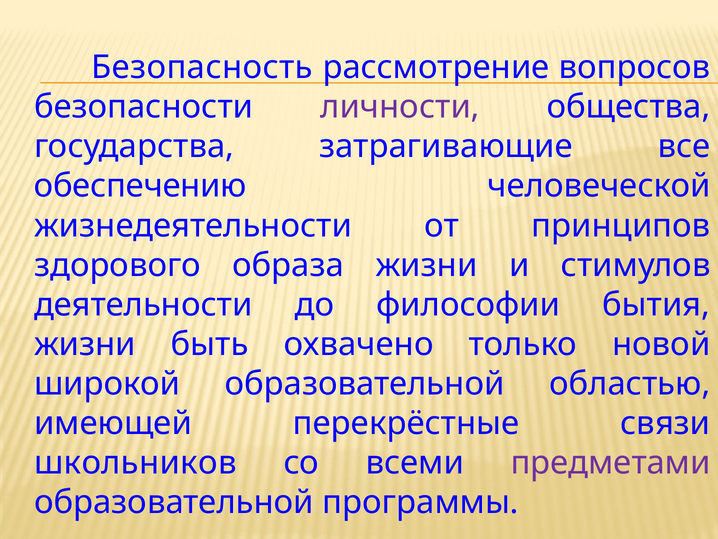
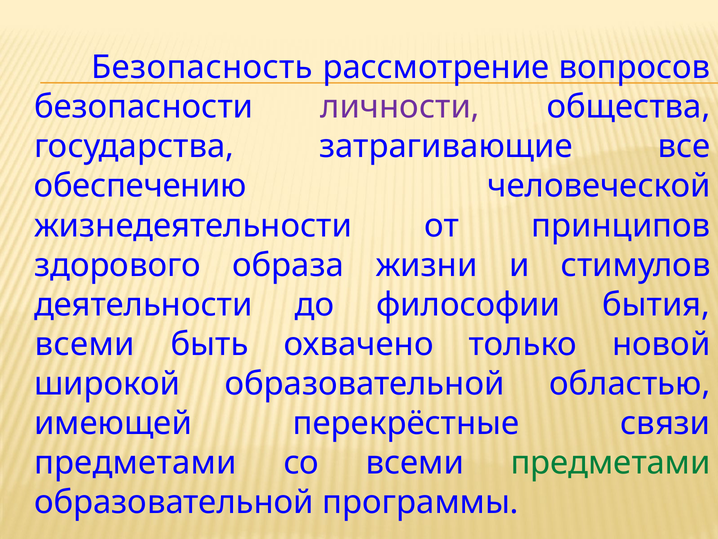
жизни: жизни -> всеми (85, 344)
школьников: школьников -> предметами (135, 462)
предметами colour: purple -> green (611, 462)
